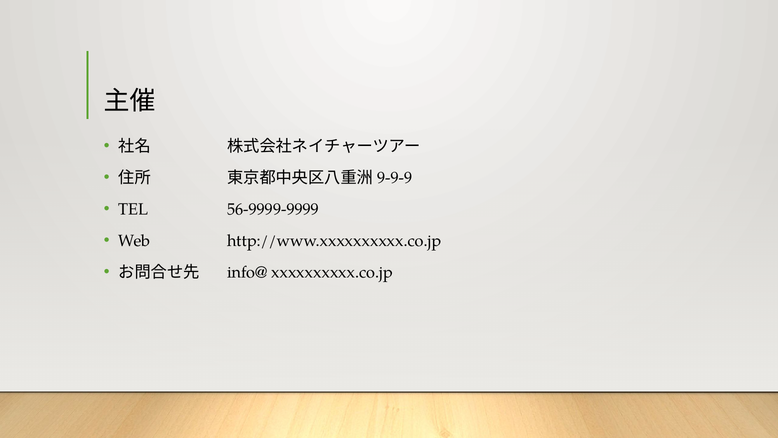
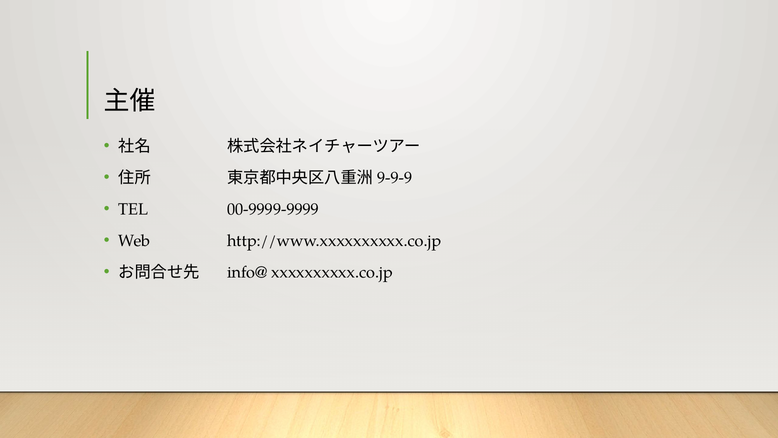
56-9999-9999: 56-9999-9999 -> 00-9999-9999 (273, 209)
